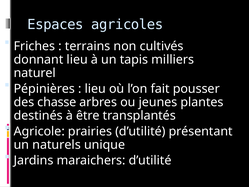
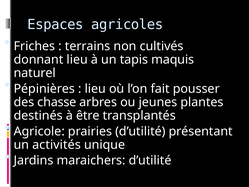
milliers: milliers -> maquis (173, 60)
naturels: naturels -> activités (57, 145)
